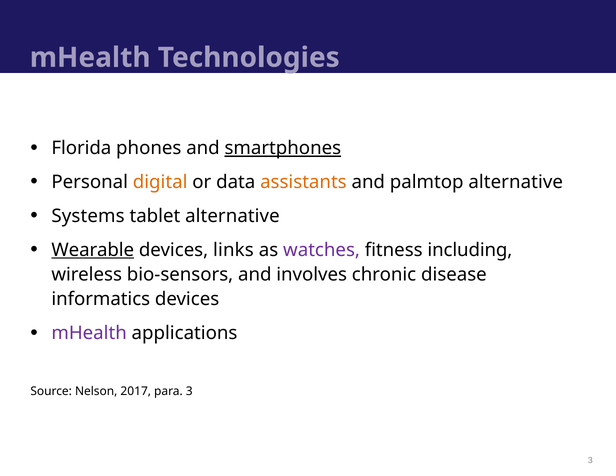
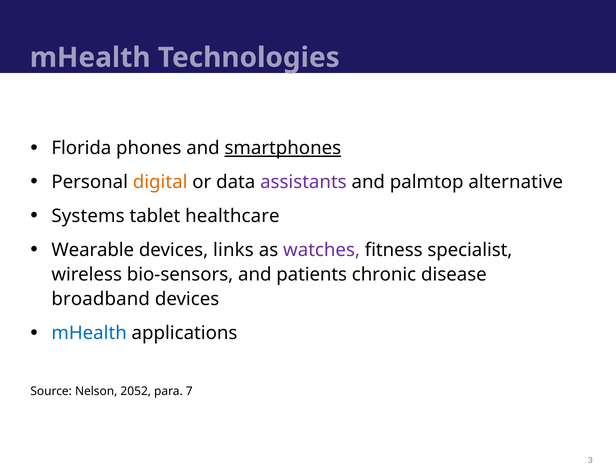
assistants colour: orange -> purple (303, 182)
tablet alternative: alternative -> healthcare (232, 216)
Wearable underline: present -> none (93, 250)
including: including -> specialist (470, 250)
involves: involves -> patients (312, 275)
informatics: informatics -> broadband (101, 299)
mHealth colour: purple -> blue (89, 333)
2017: 2017 -> 2052 (136, 391)
para 3: 3 -> 7 (189, 391)
